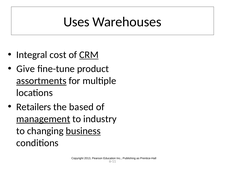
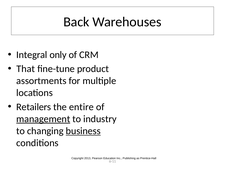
Uses: Uses -> Back (76, 22)
cost: cost -> only (58, 55)
CRM underline: present -> none (89, 55)
Give: Give -> That (26, 69)
assortments underline: present -> none (41, 81)
based: based -> entire (81, 107)
